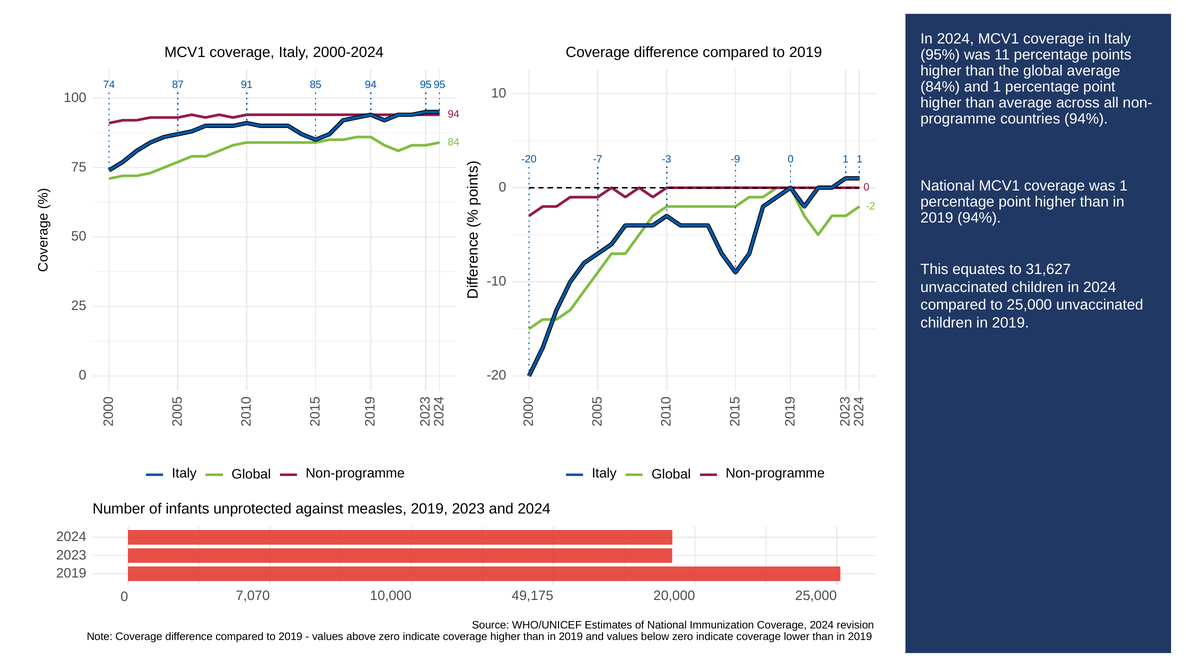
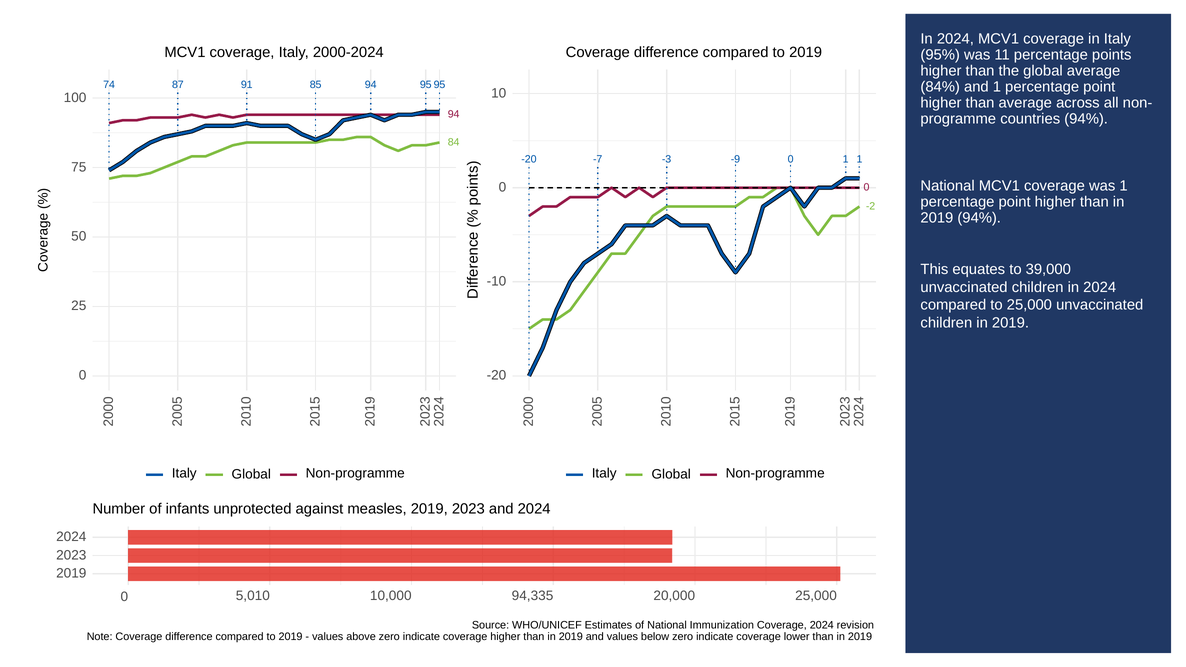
31,627: 31,627 -> 39,000 (1048, 270)
7,070: 7,070 -> 5,010 (253, 596)
49,175: 49,175 -> 94,335 (533, 596)
